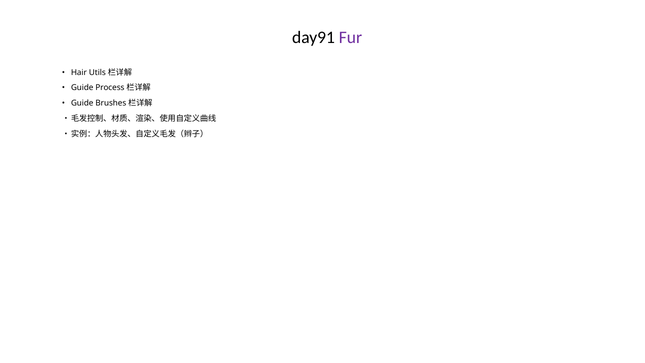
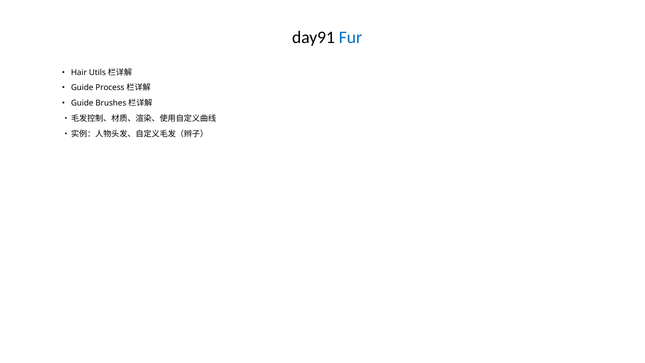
Fur colour: purple -> blue (350, 38)
